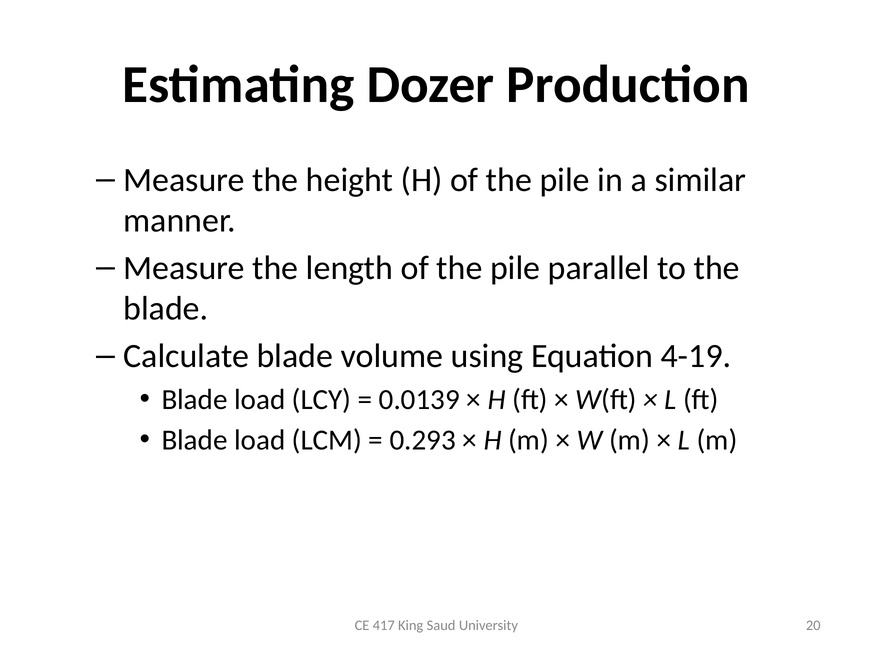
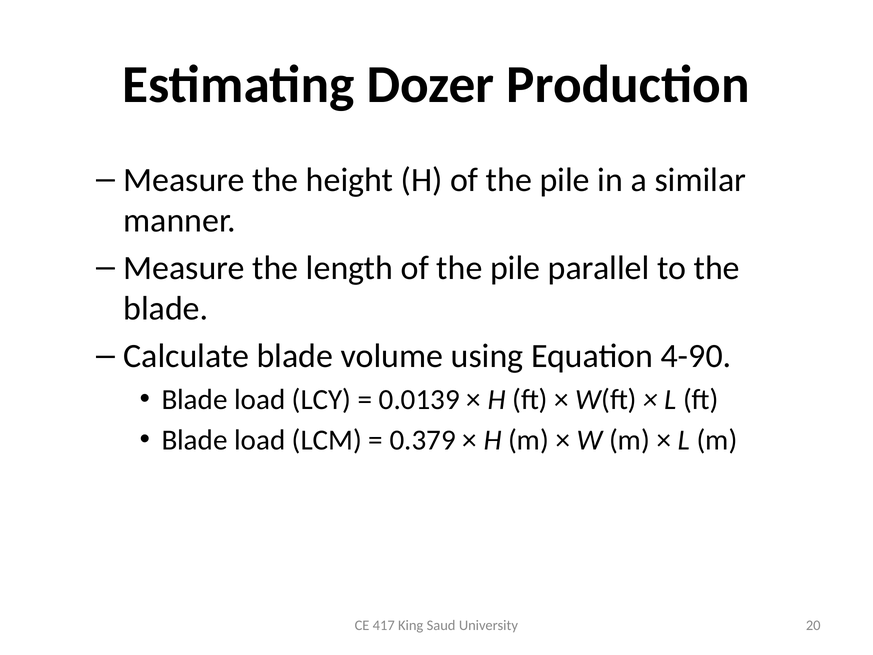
4-19: 4-19 -> 4-90 (696, 356)
0.293: 0.293 -> 0.379 (423, 440)
